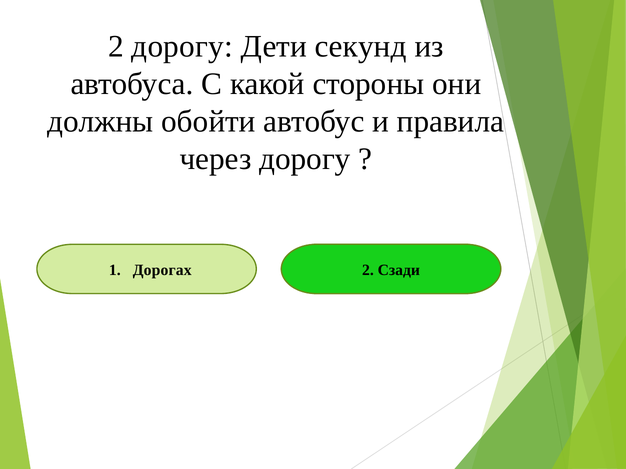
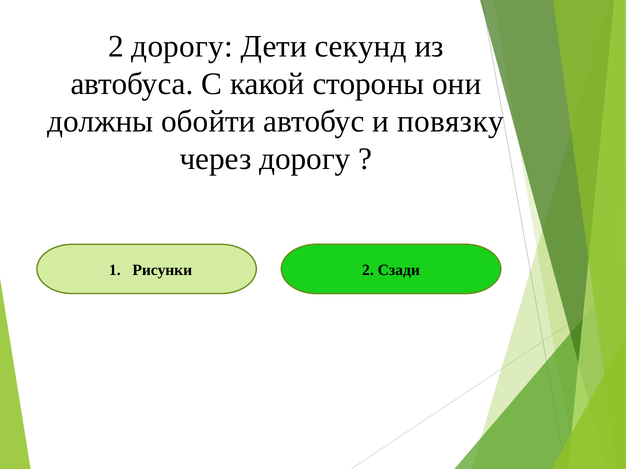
правила: правила -> повязку (450, 121)
Дорогах: Дорогах -> Рисунки (162, 270)
